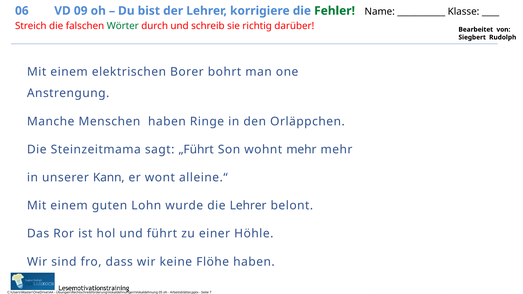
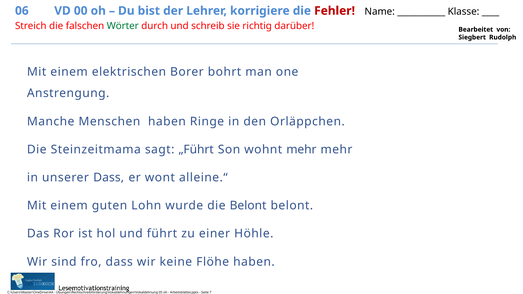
09: 09 -> 00 (81, 11)
Fehler colour: green -> red (335, 11)
unserer Kann: Kann -> Dass (109, 178)
die Lehrer: Lehrer -> Belont (248, 206)
